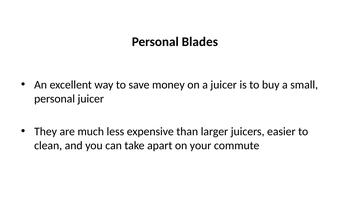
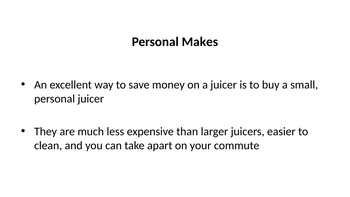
Blades: Blades -> Makes (200, 42)
